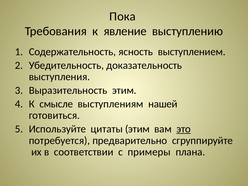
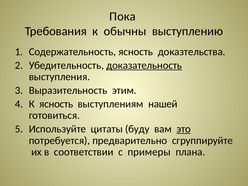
явление: явление -> обычны (125, 31)
выступлением: выступлением -> доказтельства (192, 52)
доказательность underline: none -> present (144, 65)
К смысле: смысле -> ясность (56, 104)
цитаты этим: этим -> буду (137, 129)
